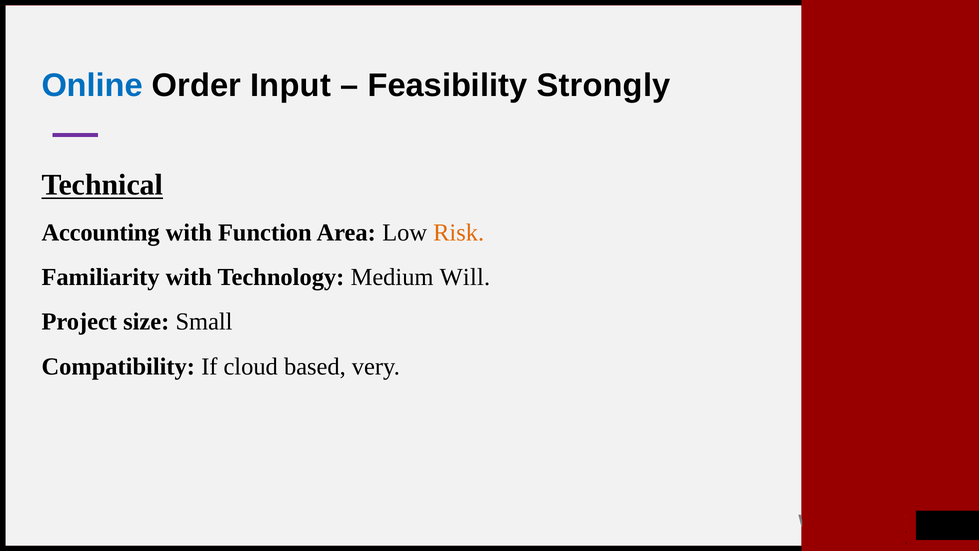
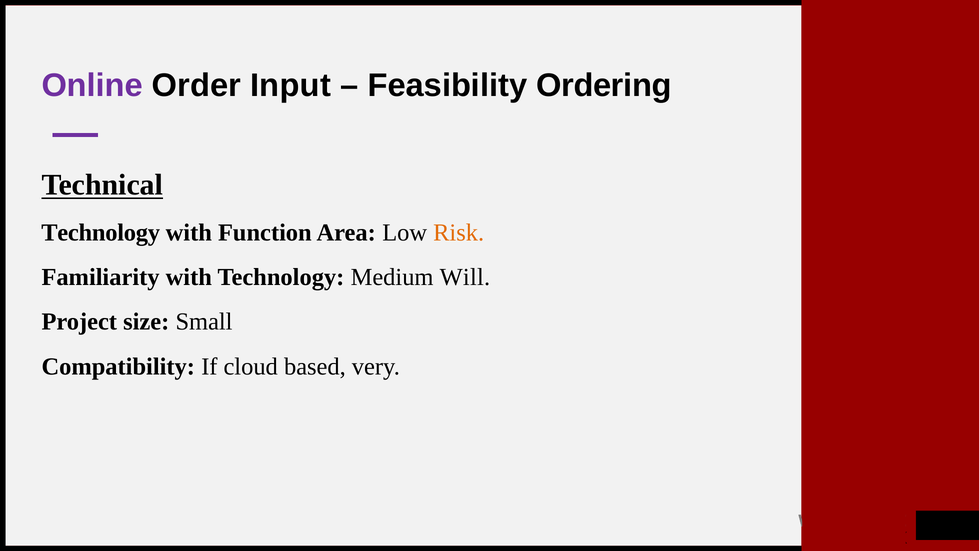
Online colour: blue -> purple (92, 86)
Strongly: Strongly -> Ordering (604, 86)
Accounting: Accounting -> Technology (101, 232)
